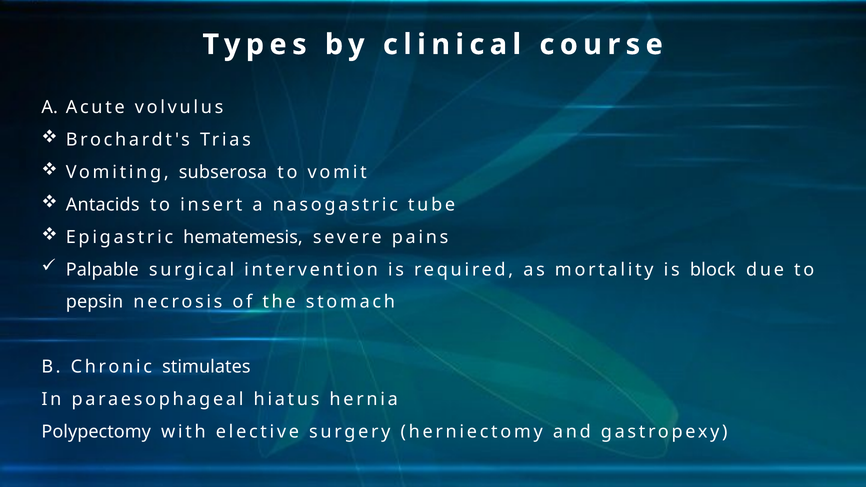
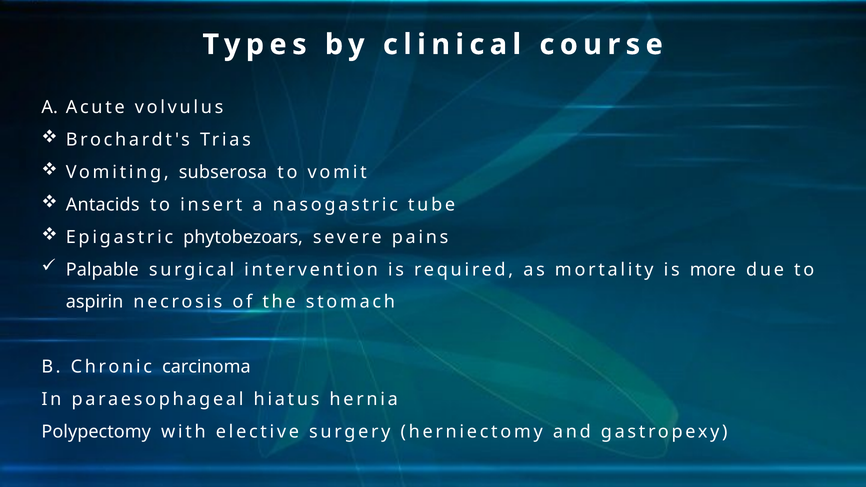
hematemesis: hematemesis -> phytobezoars (243, 237)
block: block -> more (713, 270)
pepsin: pepsin -> aspirin (95, 302)
stimulates: stimulates -> carcinoma (206, 367)
